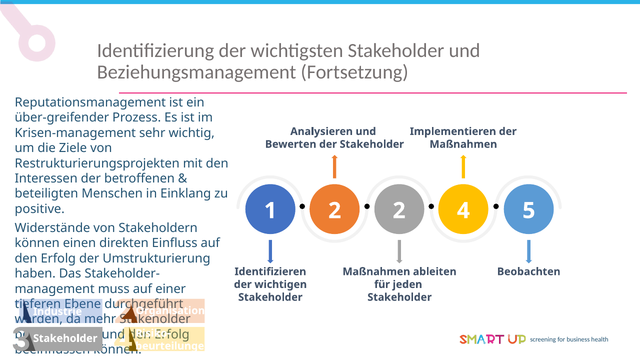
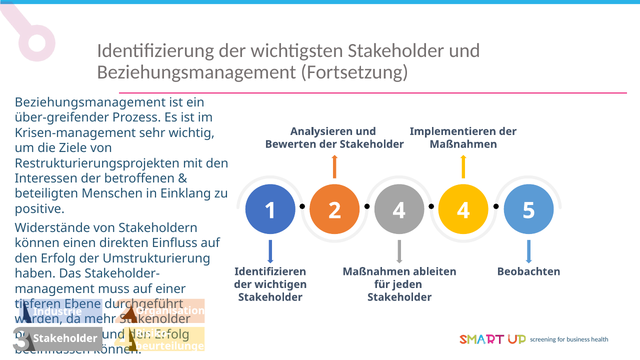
Reputationsmanagement: Reputationsmanagement -> Beziehungsmanagement (90, 103)
2 2: 2 -> 4 (399, 211)
